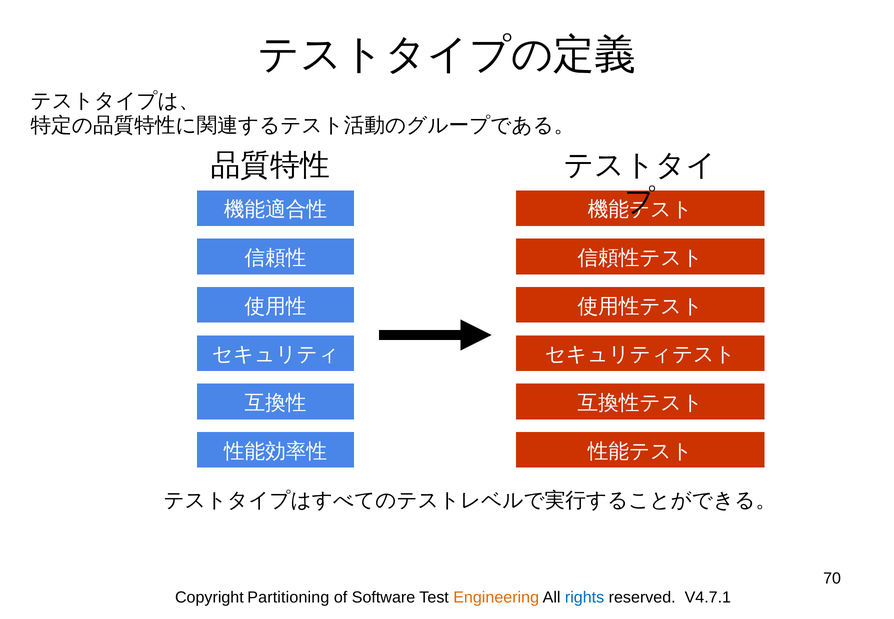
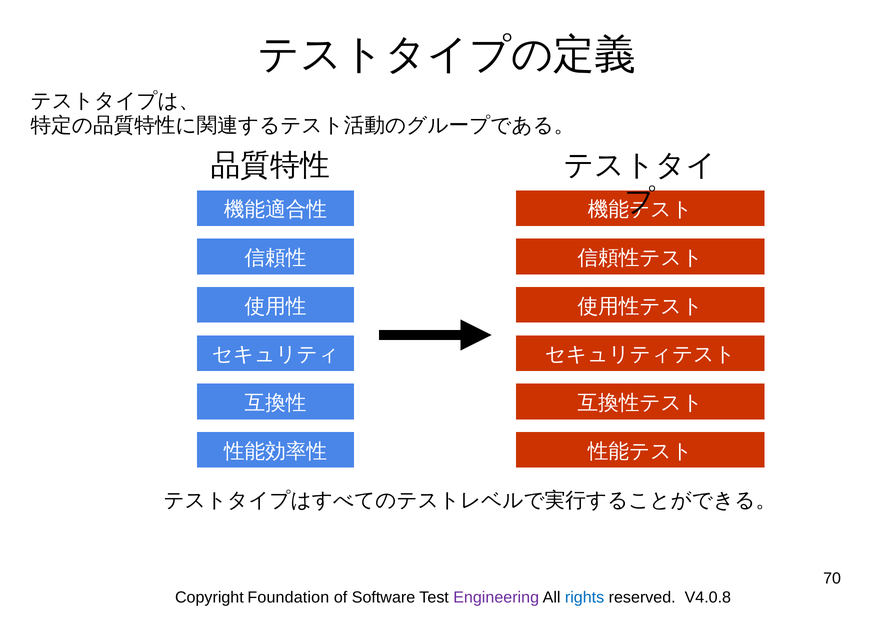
Partitioning: Partitioning -> Foundation (288, 597)
Engineering colour: orange -> purple (496, 597)
V4.7.1: V4.7.1 -> V4.0.8 (708, 597)
